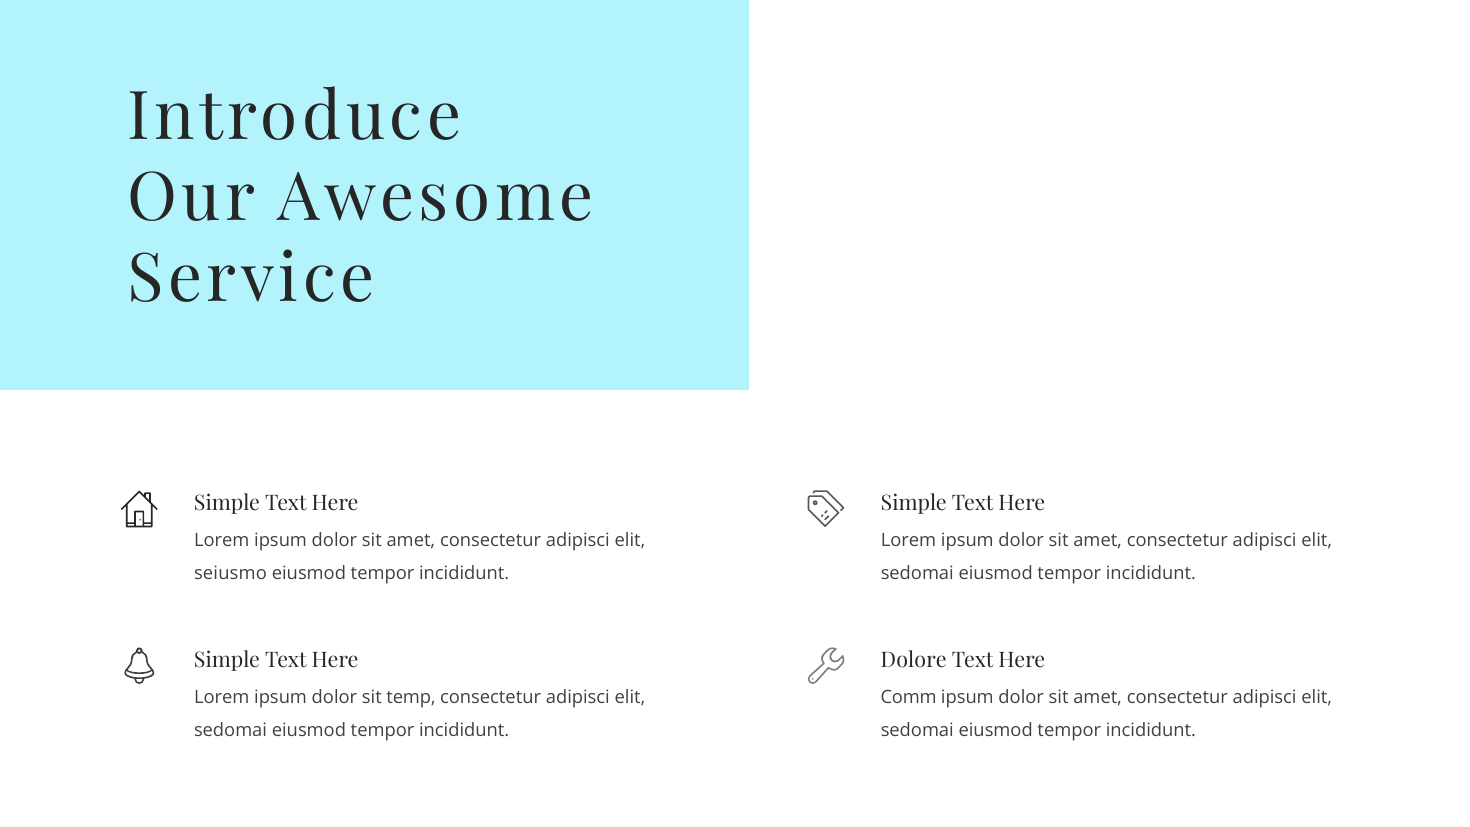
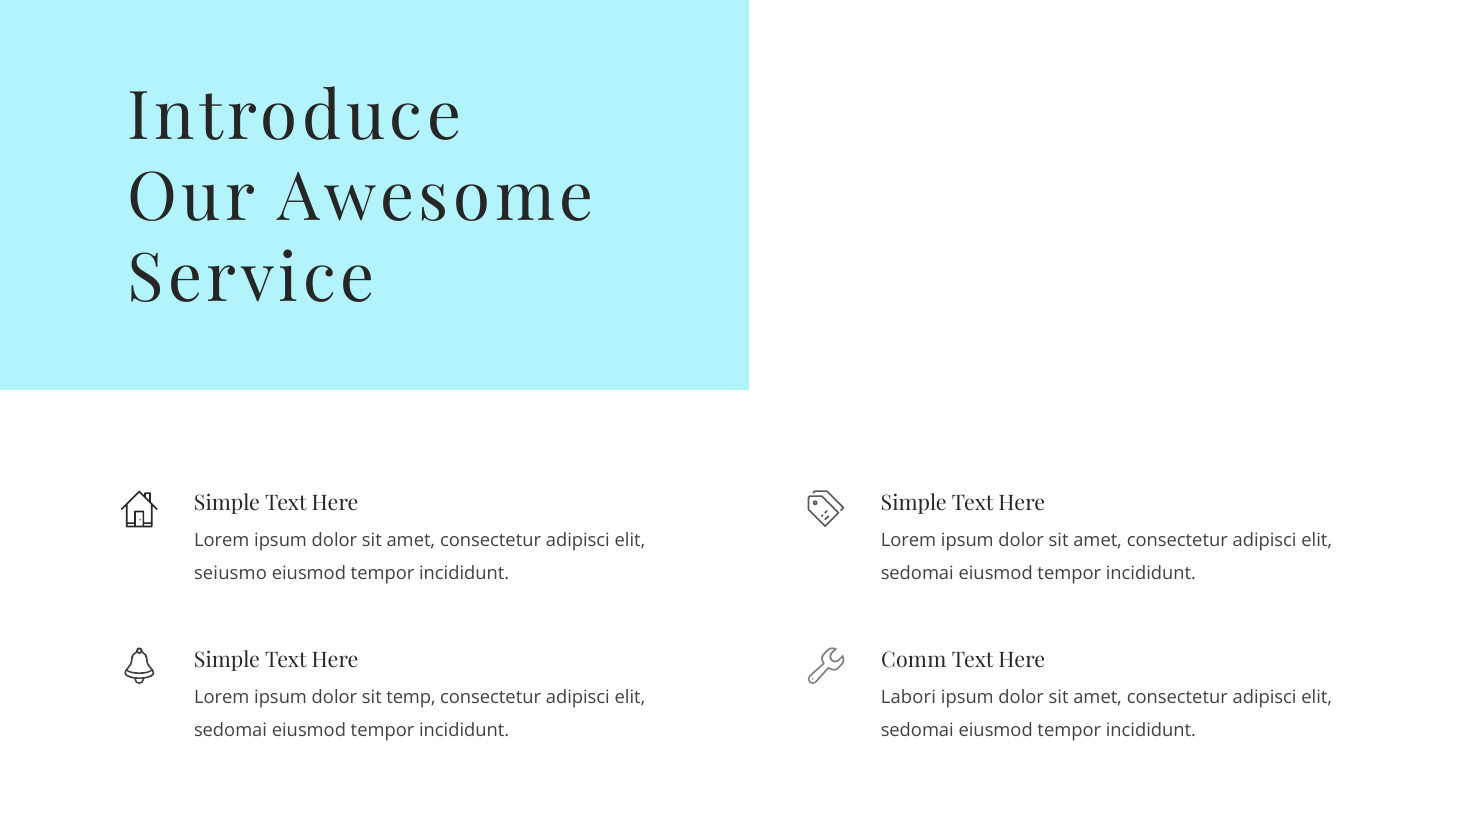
Dolore: Dolore -> Comm (914, 660)
Comm: Comm -> Labori (908, 697)
